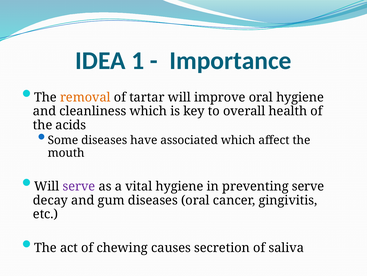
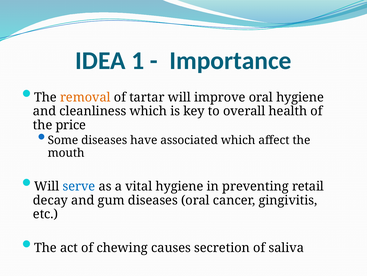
acids: acids -> price (71, 125)
serve colour: purple -> blue (79, 186)
preventing serve: serve -> retail (308, 186)
